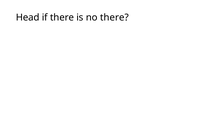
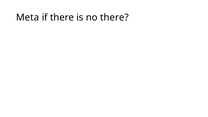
Head: Head -> Meta (28, 17)
